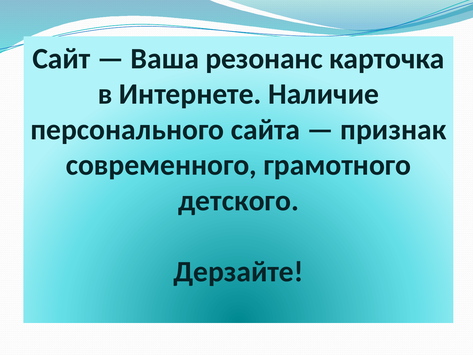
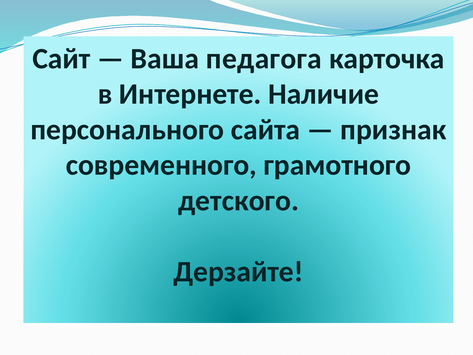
резонанс: резонанс -> педагога (264, 59)
